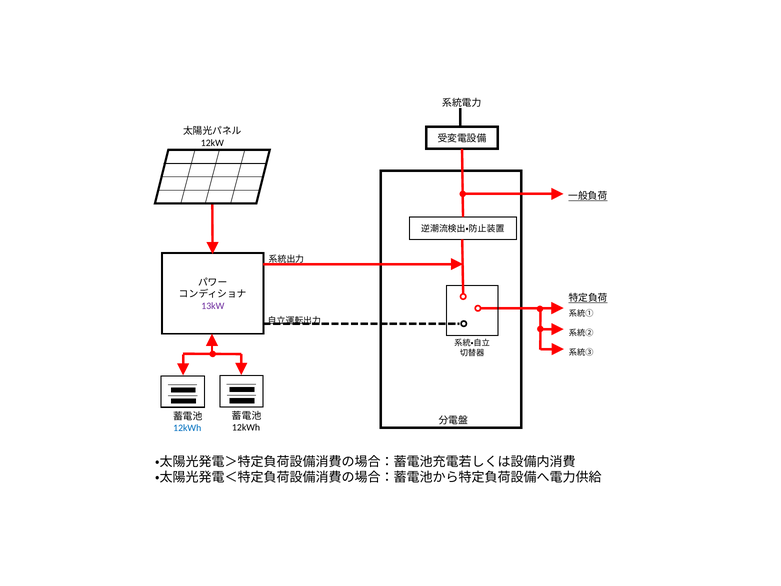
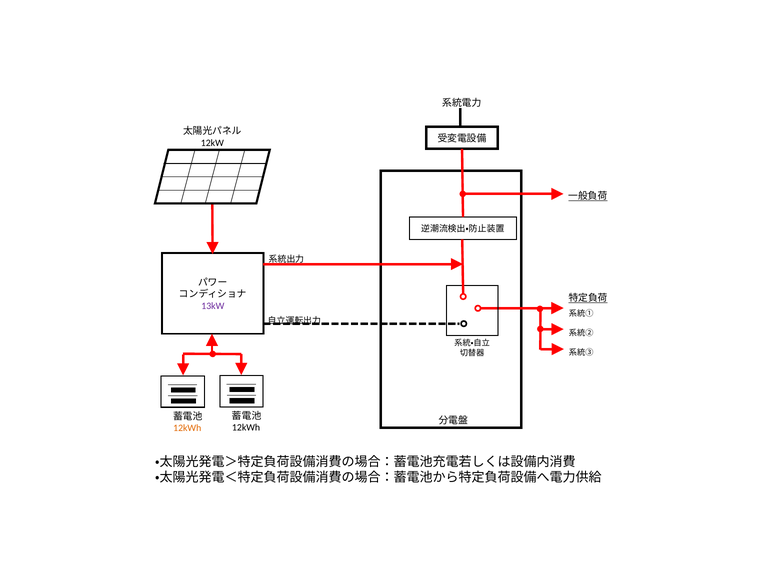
12kWh colour: blue -> orange (187, 428)
